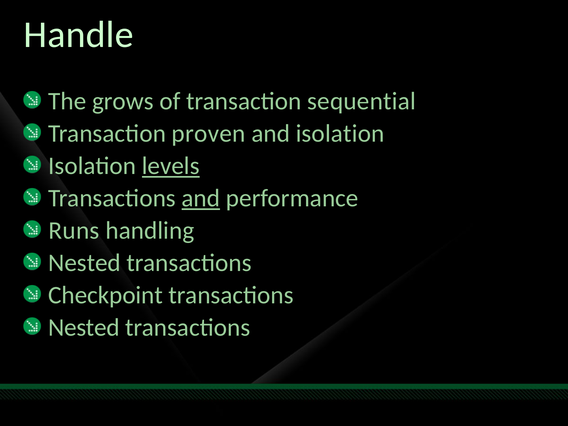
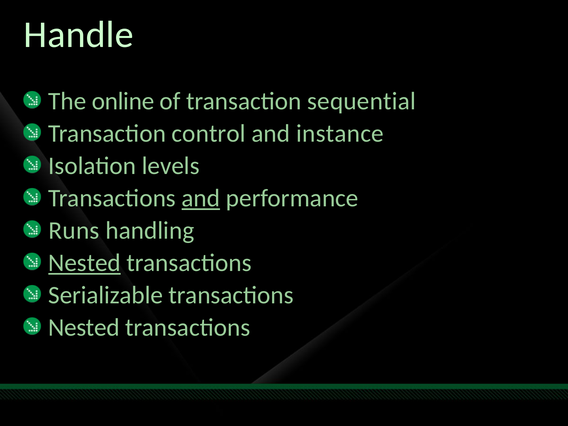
grows: grows -> online (123, 101)
proven: proven -> control (209, 134)
and isolation: isolation -> instance (340, 134)
levels underline: present -> none (171, 166)
Nested underline: none -> present (85, 263)
Checkpoint: Checkpoint -> Serializable (106, 295)
